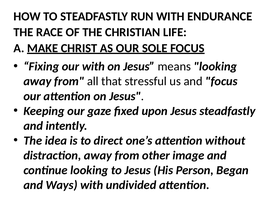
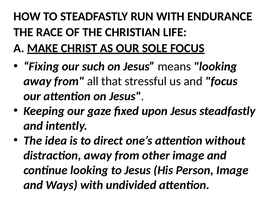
our with: with -> such (93, 66)
Person Began: Began -> Image (233, 170)
